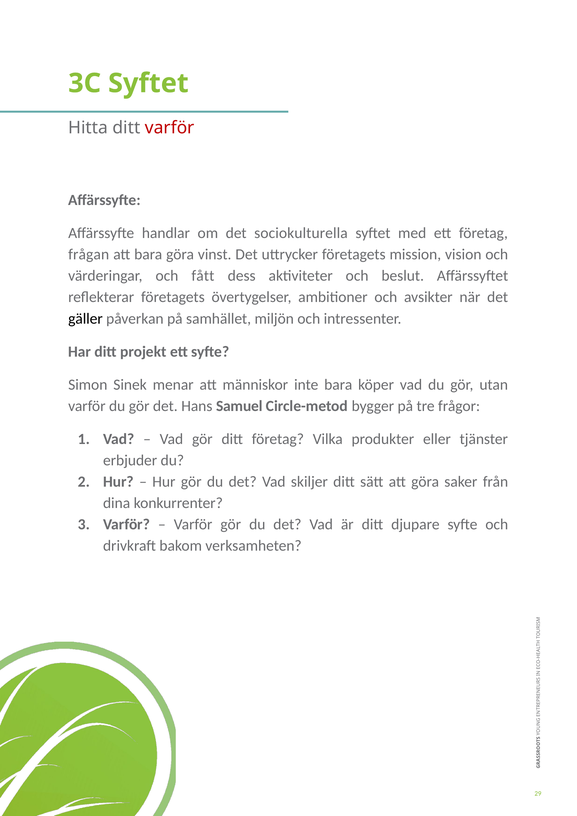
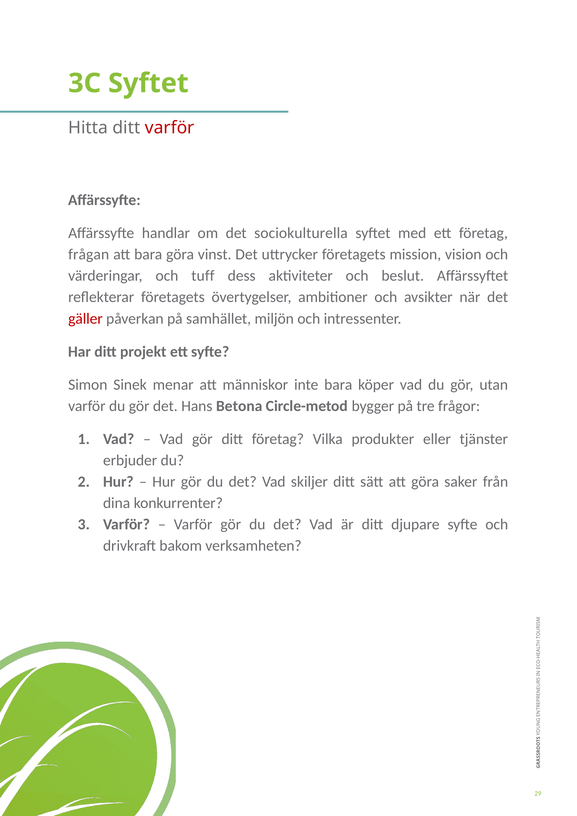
fått: fått -> tuff (203, 276)
gäller colour: black -> red (85, 319)
Samuel: Samuel -> Betona (239, 406)
